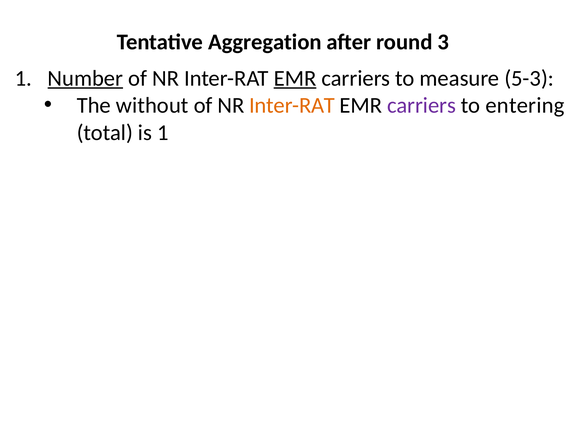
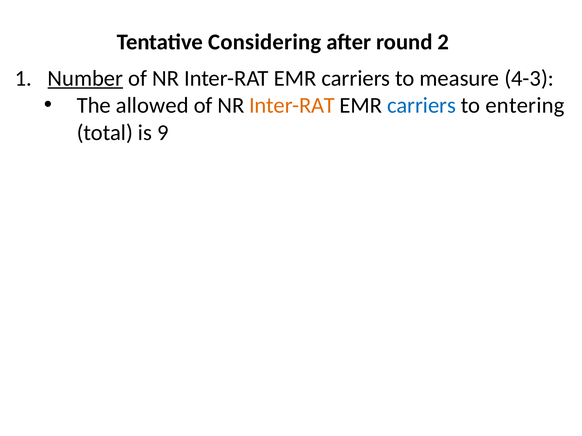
Aggregation: Aggregation -> Considering (265, 42)
3: 3 -> 2 (443, 42)
EMR underline: present -> none (295, 78)
5-3: 5-3 -> 4-3 (529, 78)
without: without -> allowed (152, 106)
carriers colour: purple -> blue (421, 106)
is 1: 1 -> 9 (163, 133)
